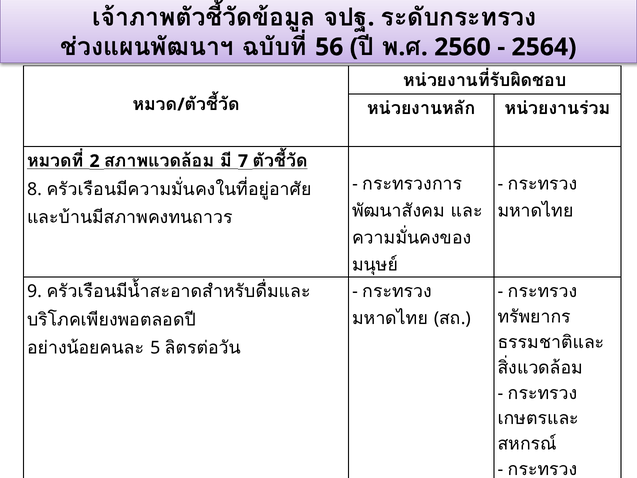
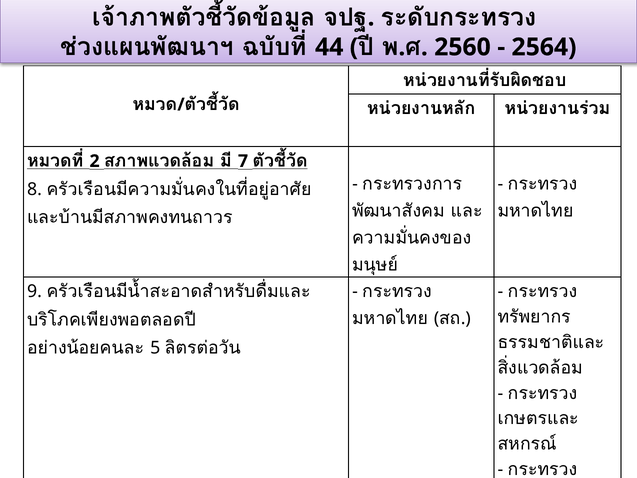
56: 56 -> 44 (329, 47)
